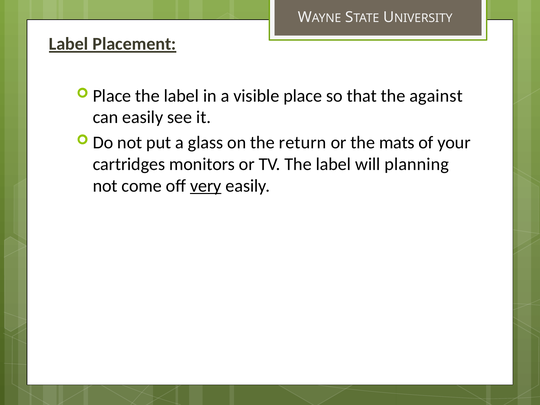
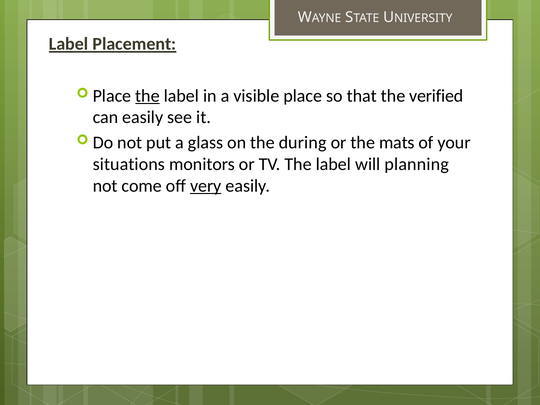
the underline: none -> present (148, 96)
against: against -> verified (436, 96)
return: return -> during (303, 143)
cartridges: cartridges -> situations (129, 164)
